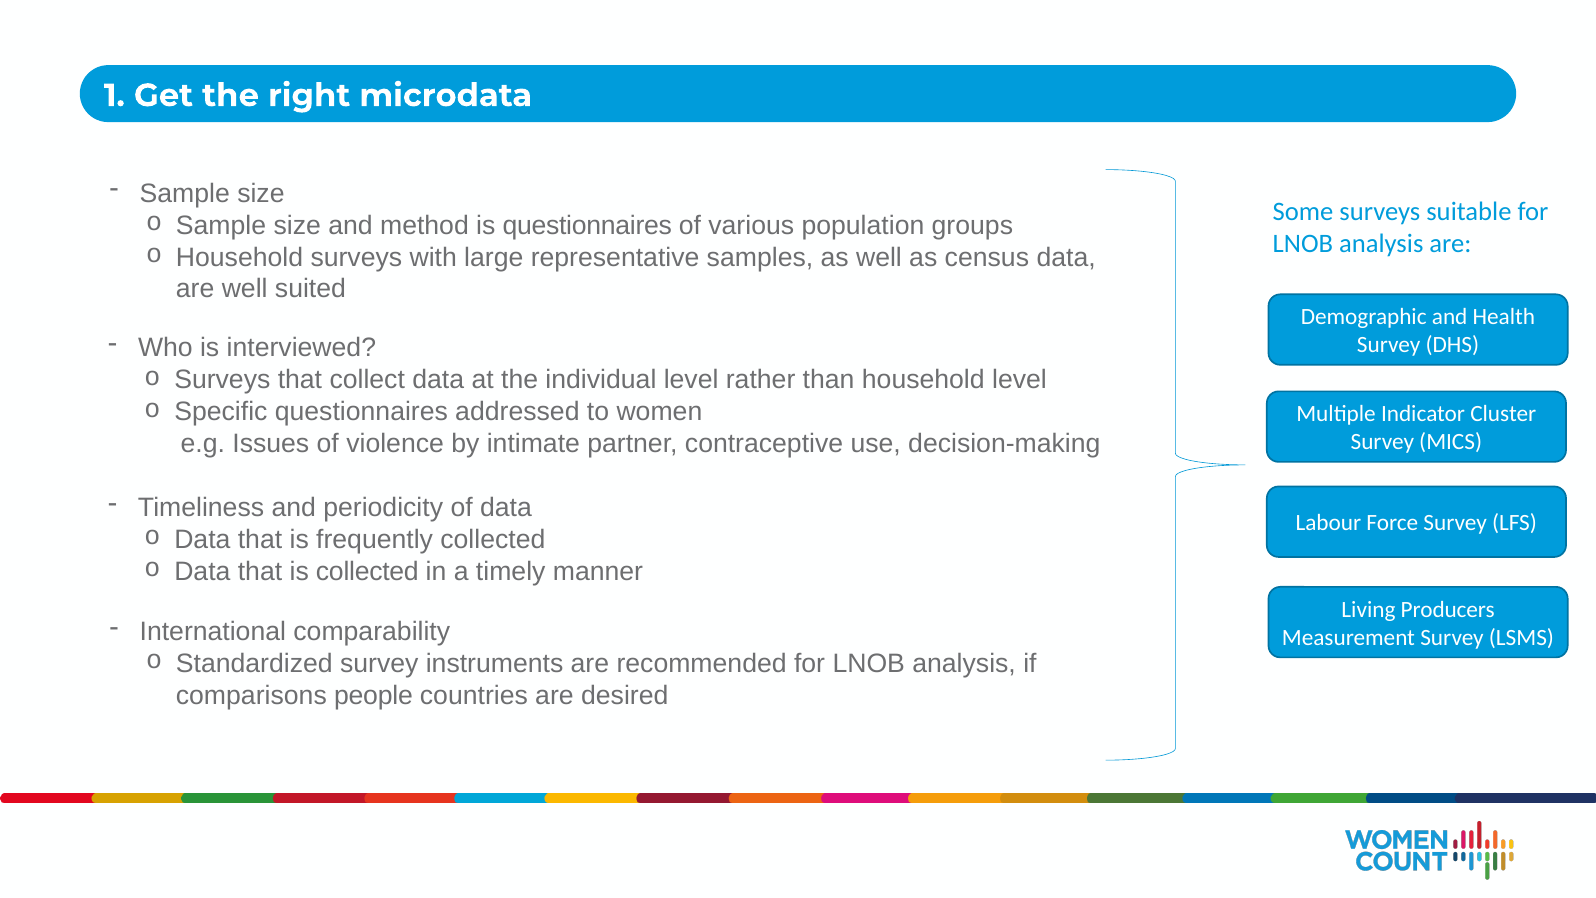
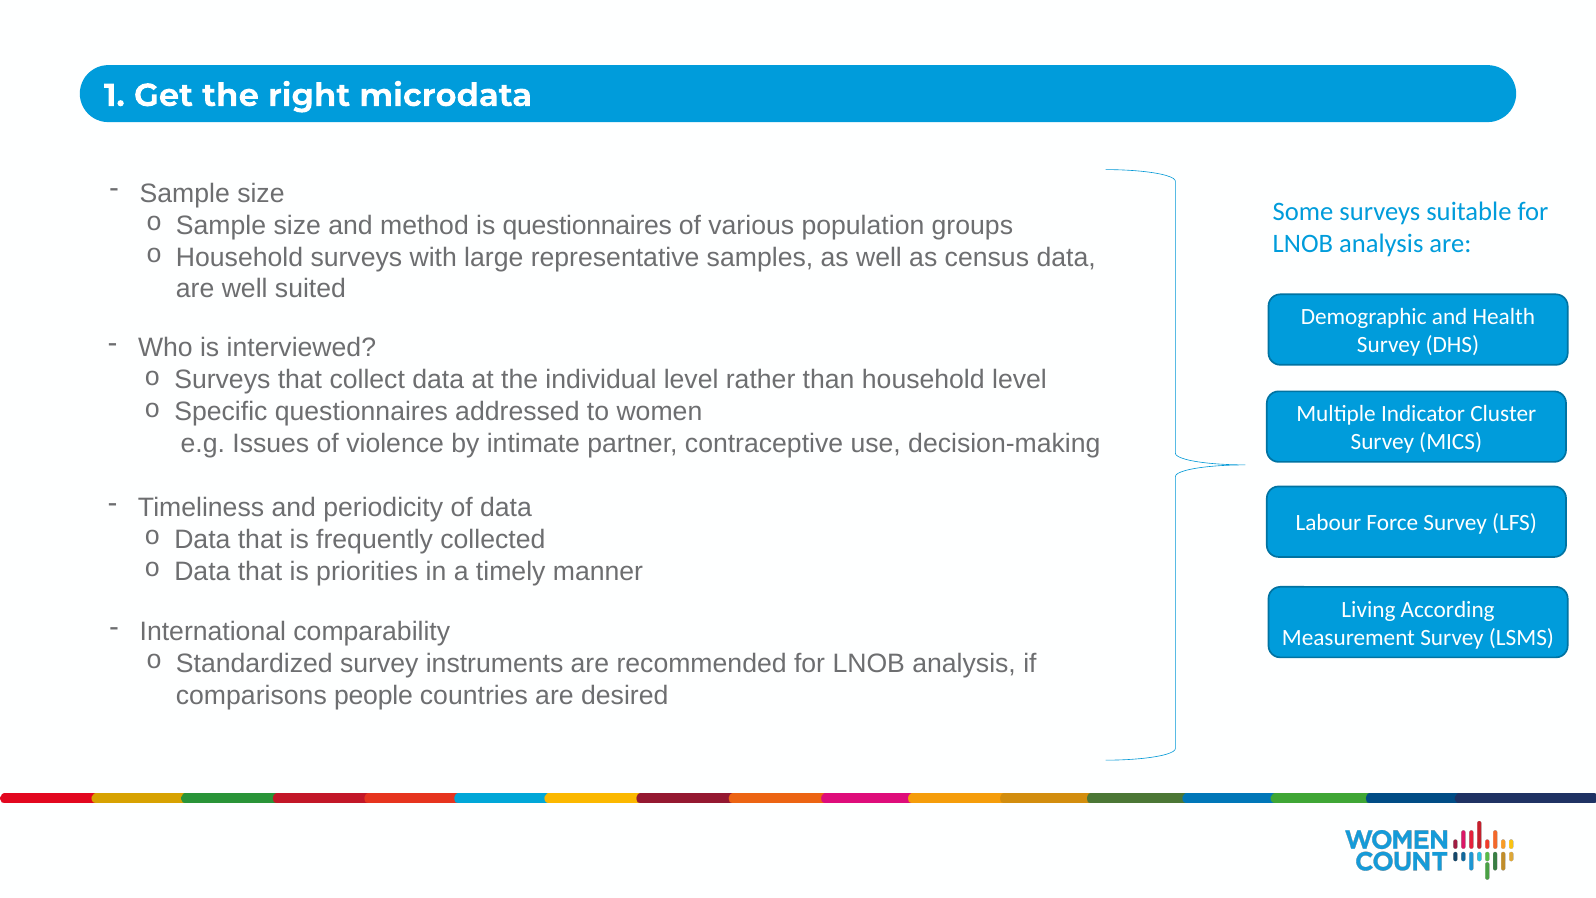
is collected: collected -> priorities (367, 571)
Producers: Producers -> According (1448, 610)
